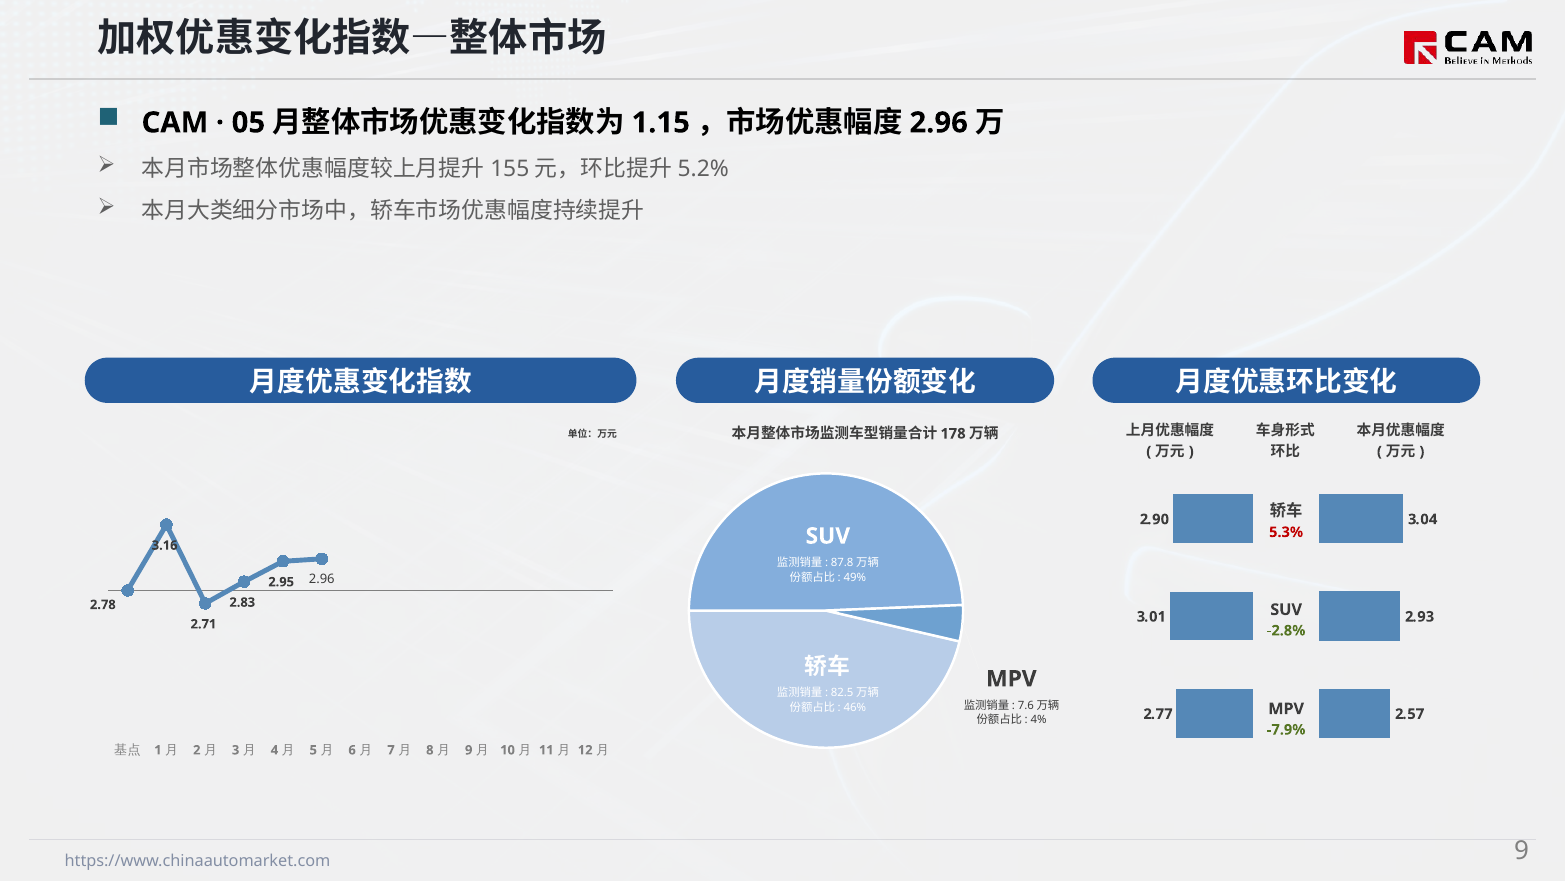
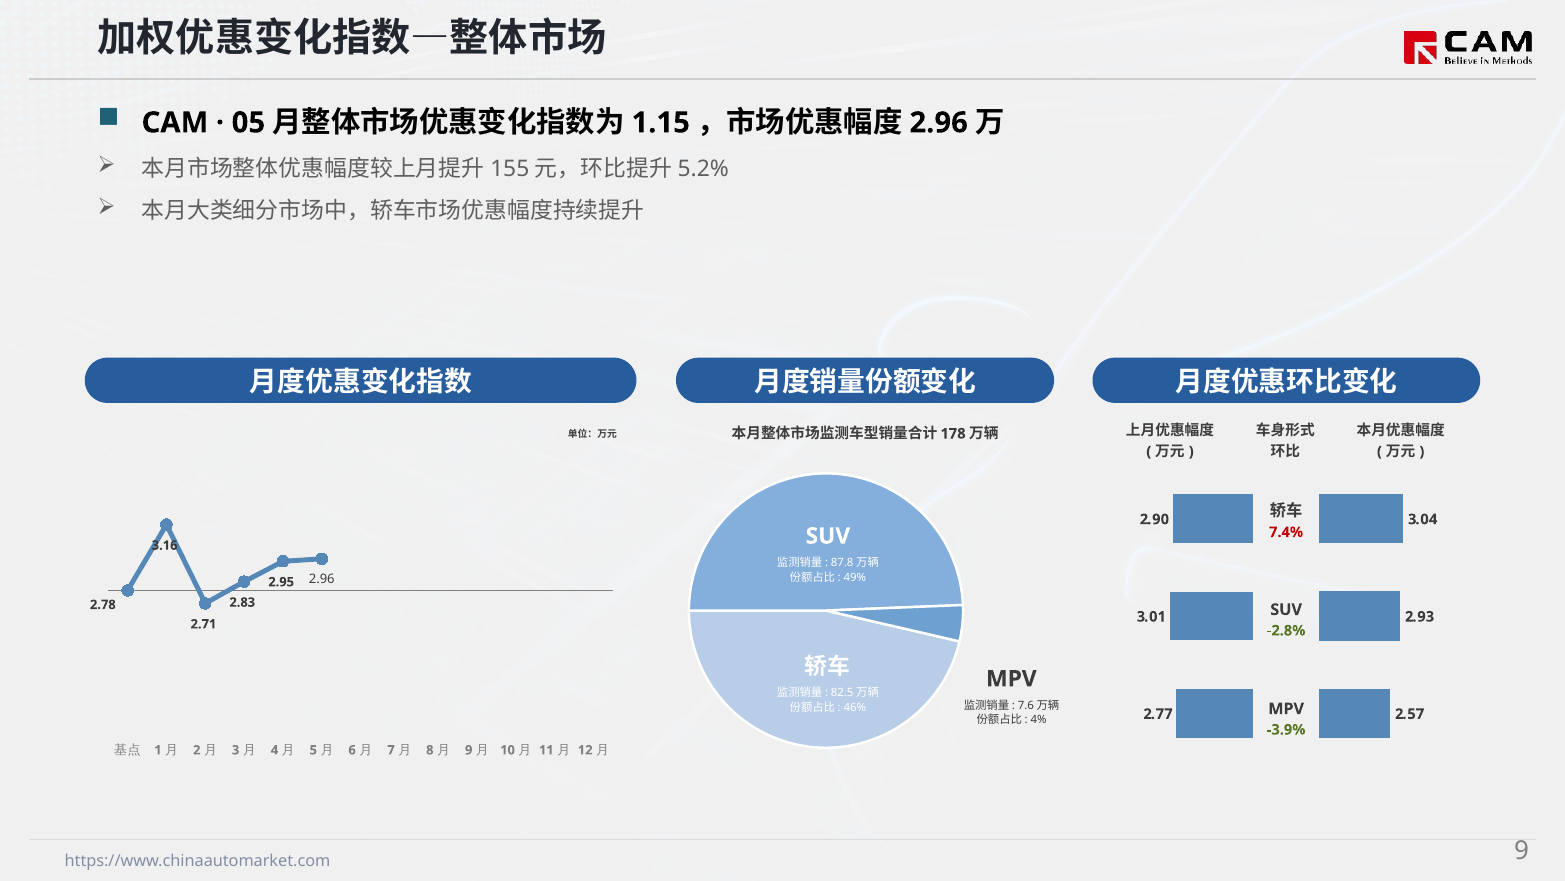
5.3%: 5.3% -> 7.4% (1286, 532)
-7.9%: -7.9% -> -3.9% (1286, 729)
